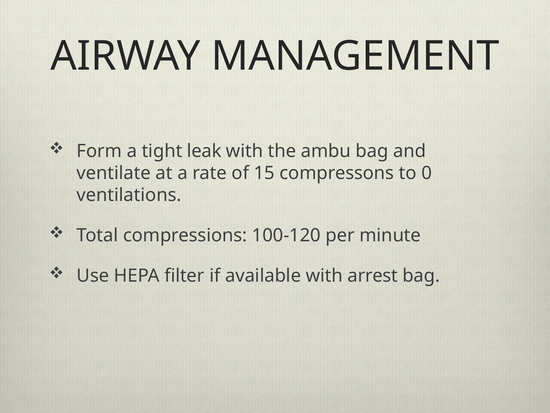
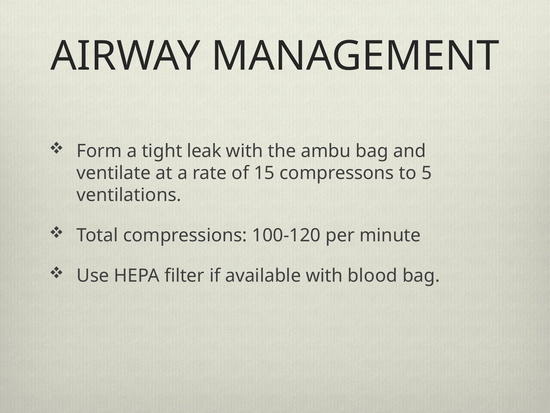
0: 0 -> 5 (427, 173)
arrest: arrest -> blood (373, 276)
